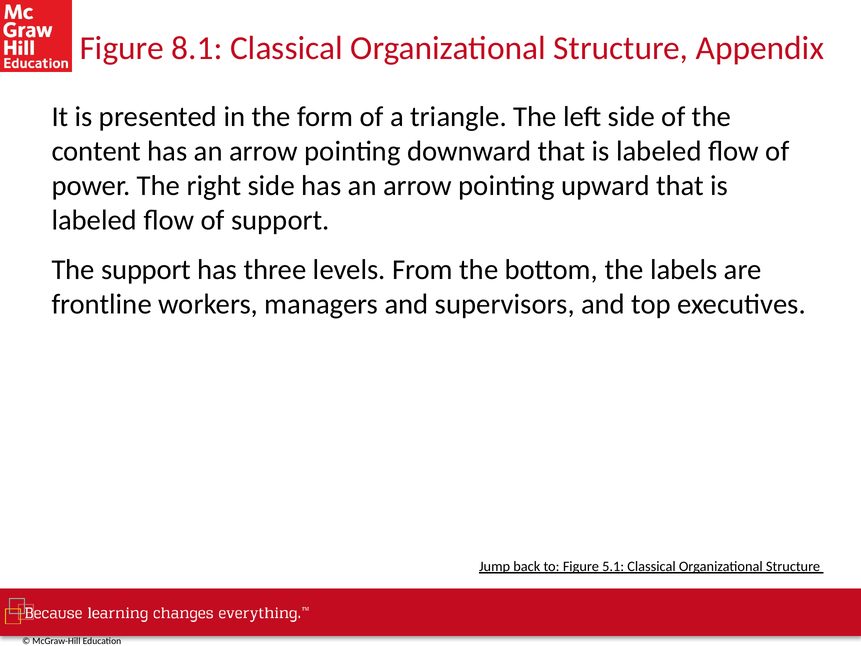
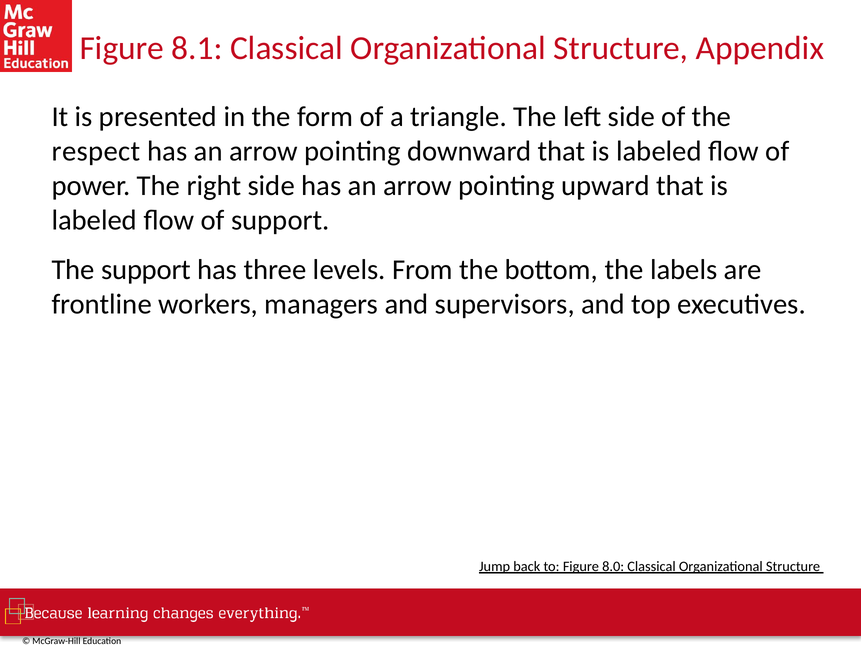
content: content -> respect (96, 151)
5.1: 5.1 -> 8.0 (613, 566)
